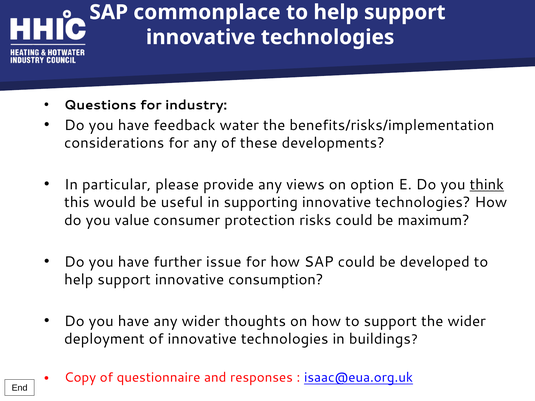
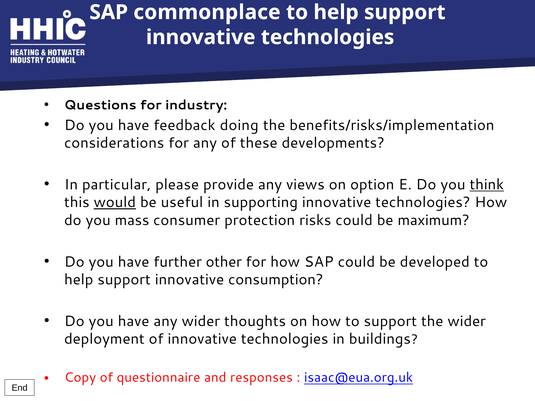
water: water -> doing (239, 125)
would underline: none -> present (115, 203)
value: value -> mass (132, 220)
issue: issue -> other (224, 262)
